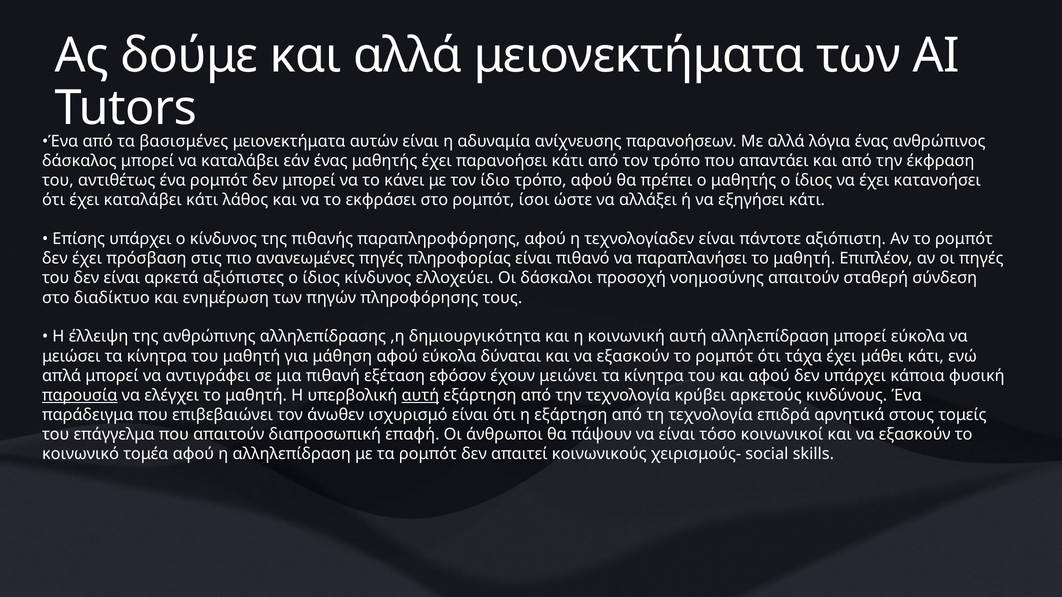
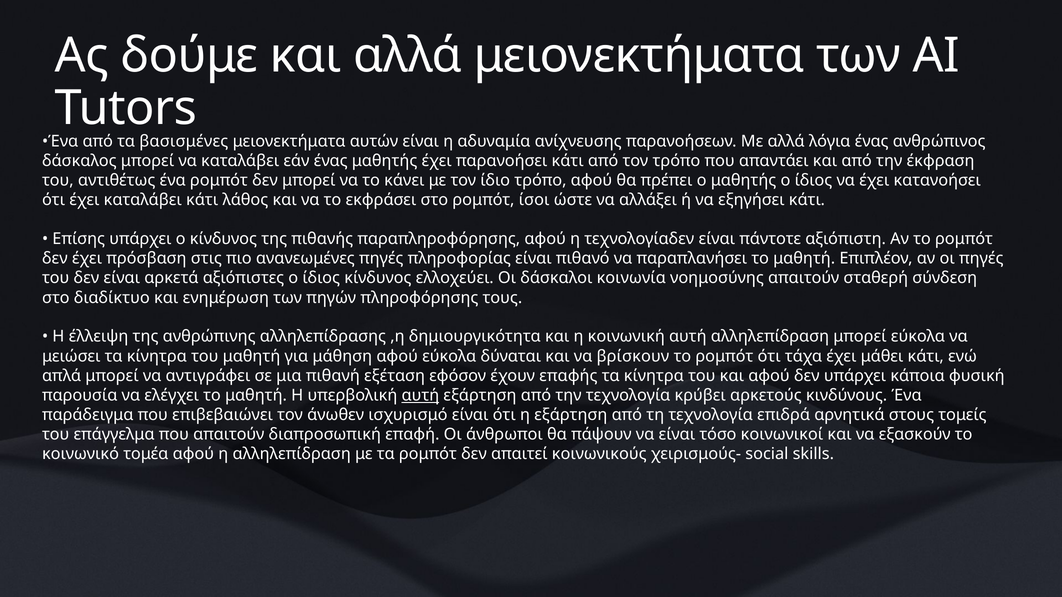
προσοχή: προσοχή -> κοινωνία (631, 278)
δύναται και να εξασκούν: εξασκούν -> βρίσκουν (633, 356)
μειώνει: μειώνει -> επαφής (568, 376)
παρουσία underline: present -> none (80, 396)
